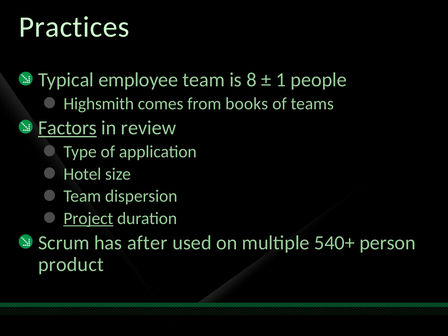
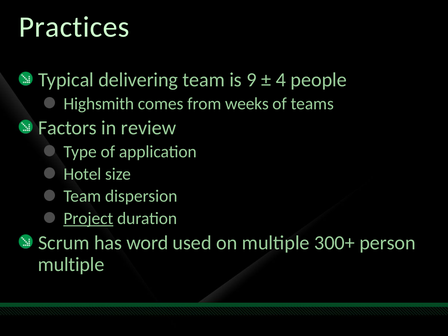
employee: employee -> delivering (138, 80)
8: 8 -> 9 (252, 80)
1: 1 -> 4 (281, 80)
books: books -> weeks (247, 104)
Factors underline: present -> none (67, 128)
after: after -> word (147, 243)
540+: 540+ -> 300+ (335, 243)
product: product -> multiple (71, 265)
